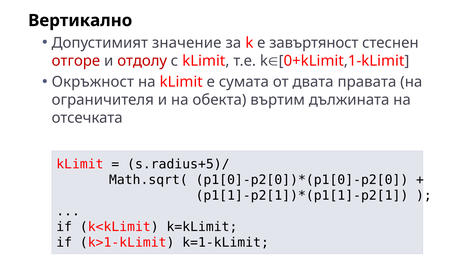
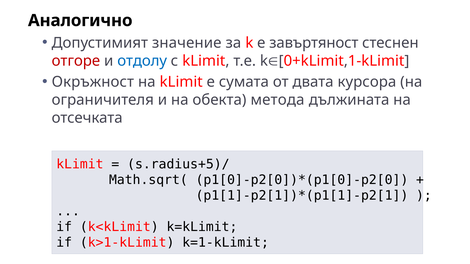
Вертикално: Вертикално -> Аналогично (80, 21)
отдолу colour: red -> blue (142, 61)
правата: правата -> курсора (367, 82)
въртим: въртим -> метода (278, 100)
